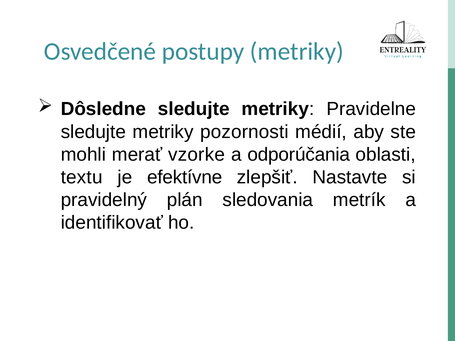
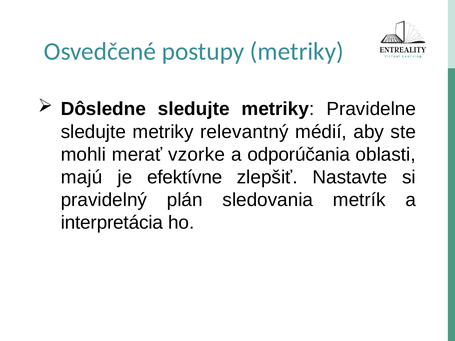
pozornosti: pozornosti -> relevantný (244, 132)
textu: textu -> majú (82, 177)
identifikovať: identifikovať -> interpretácia (112, 223)
